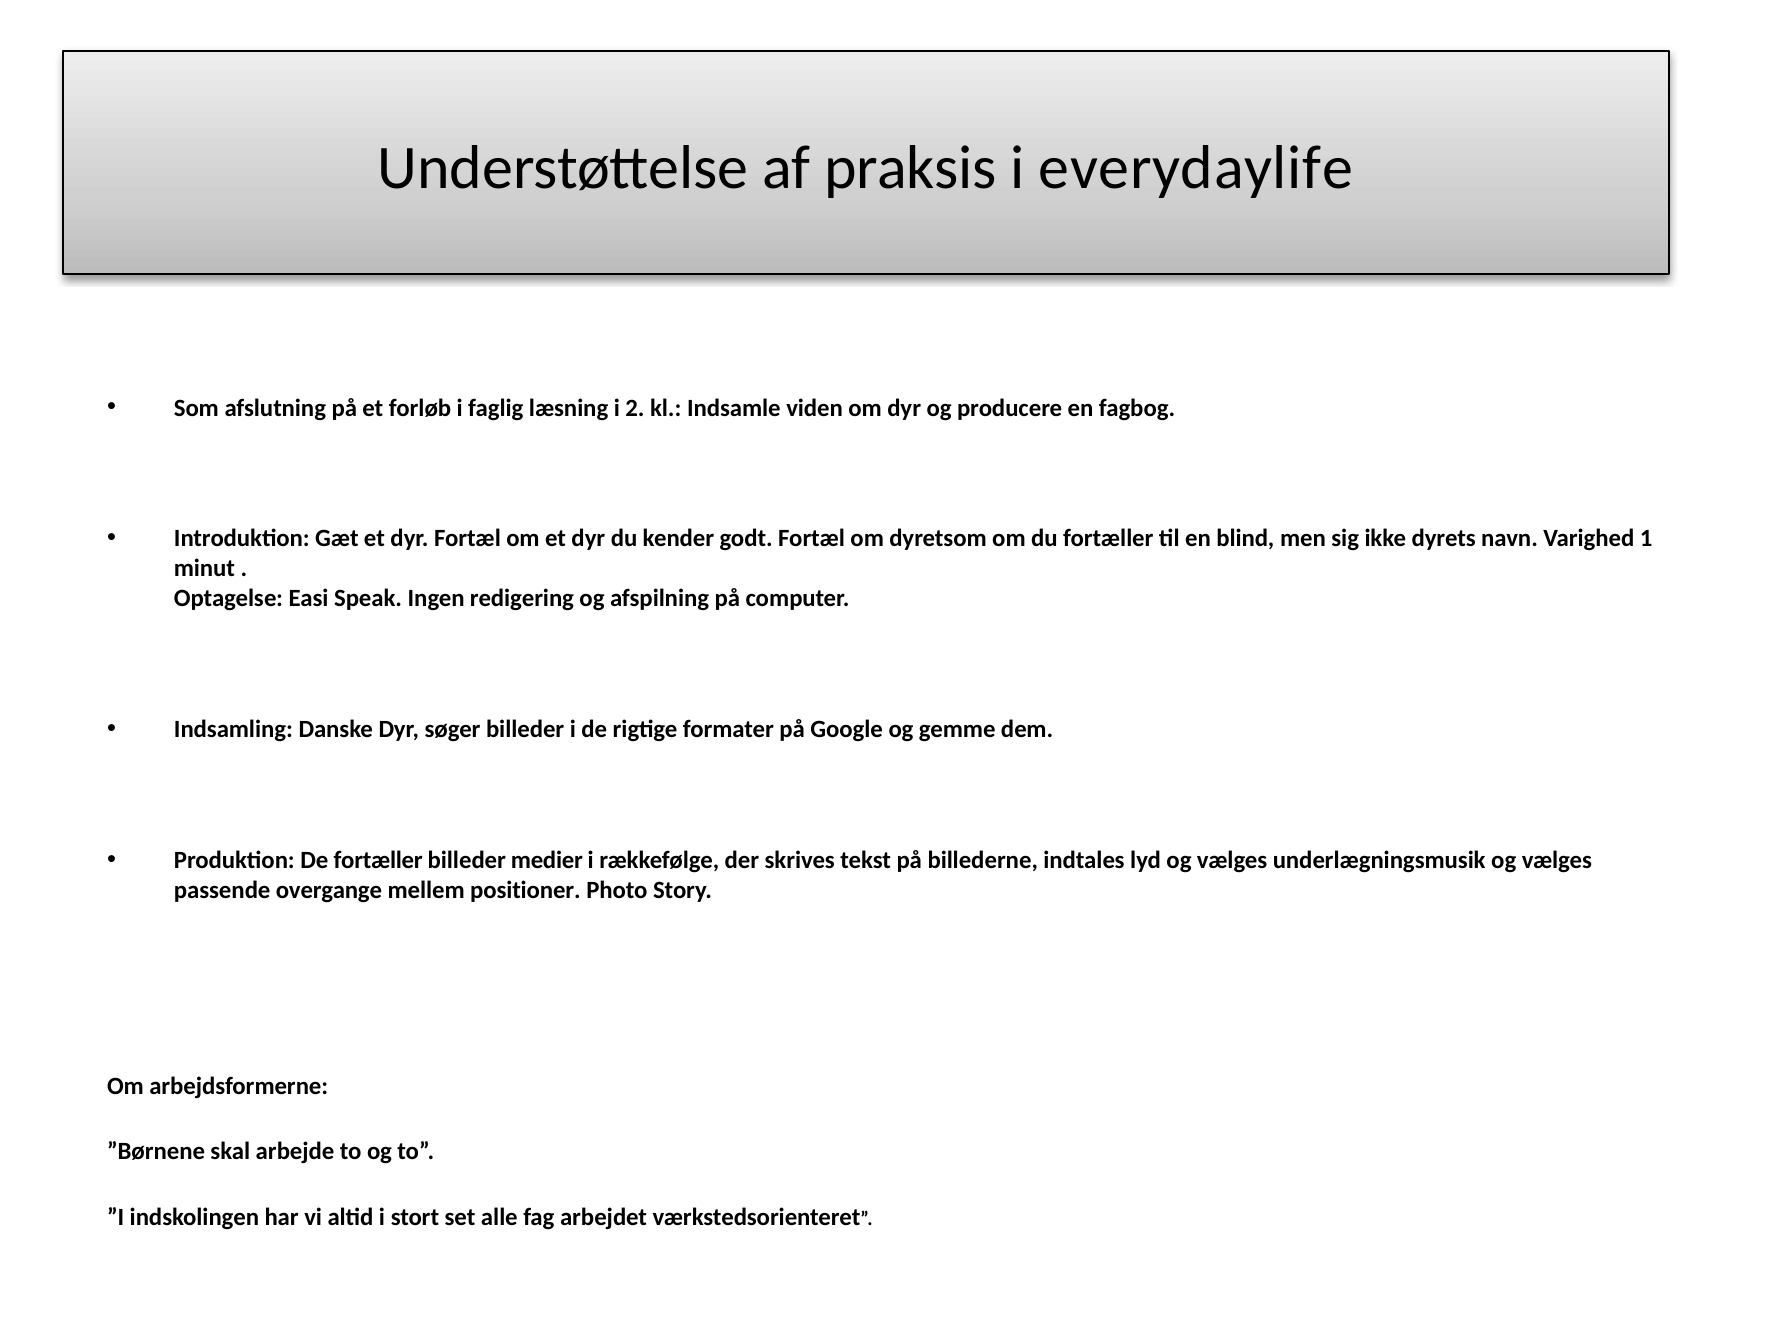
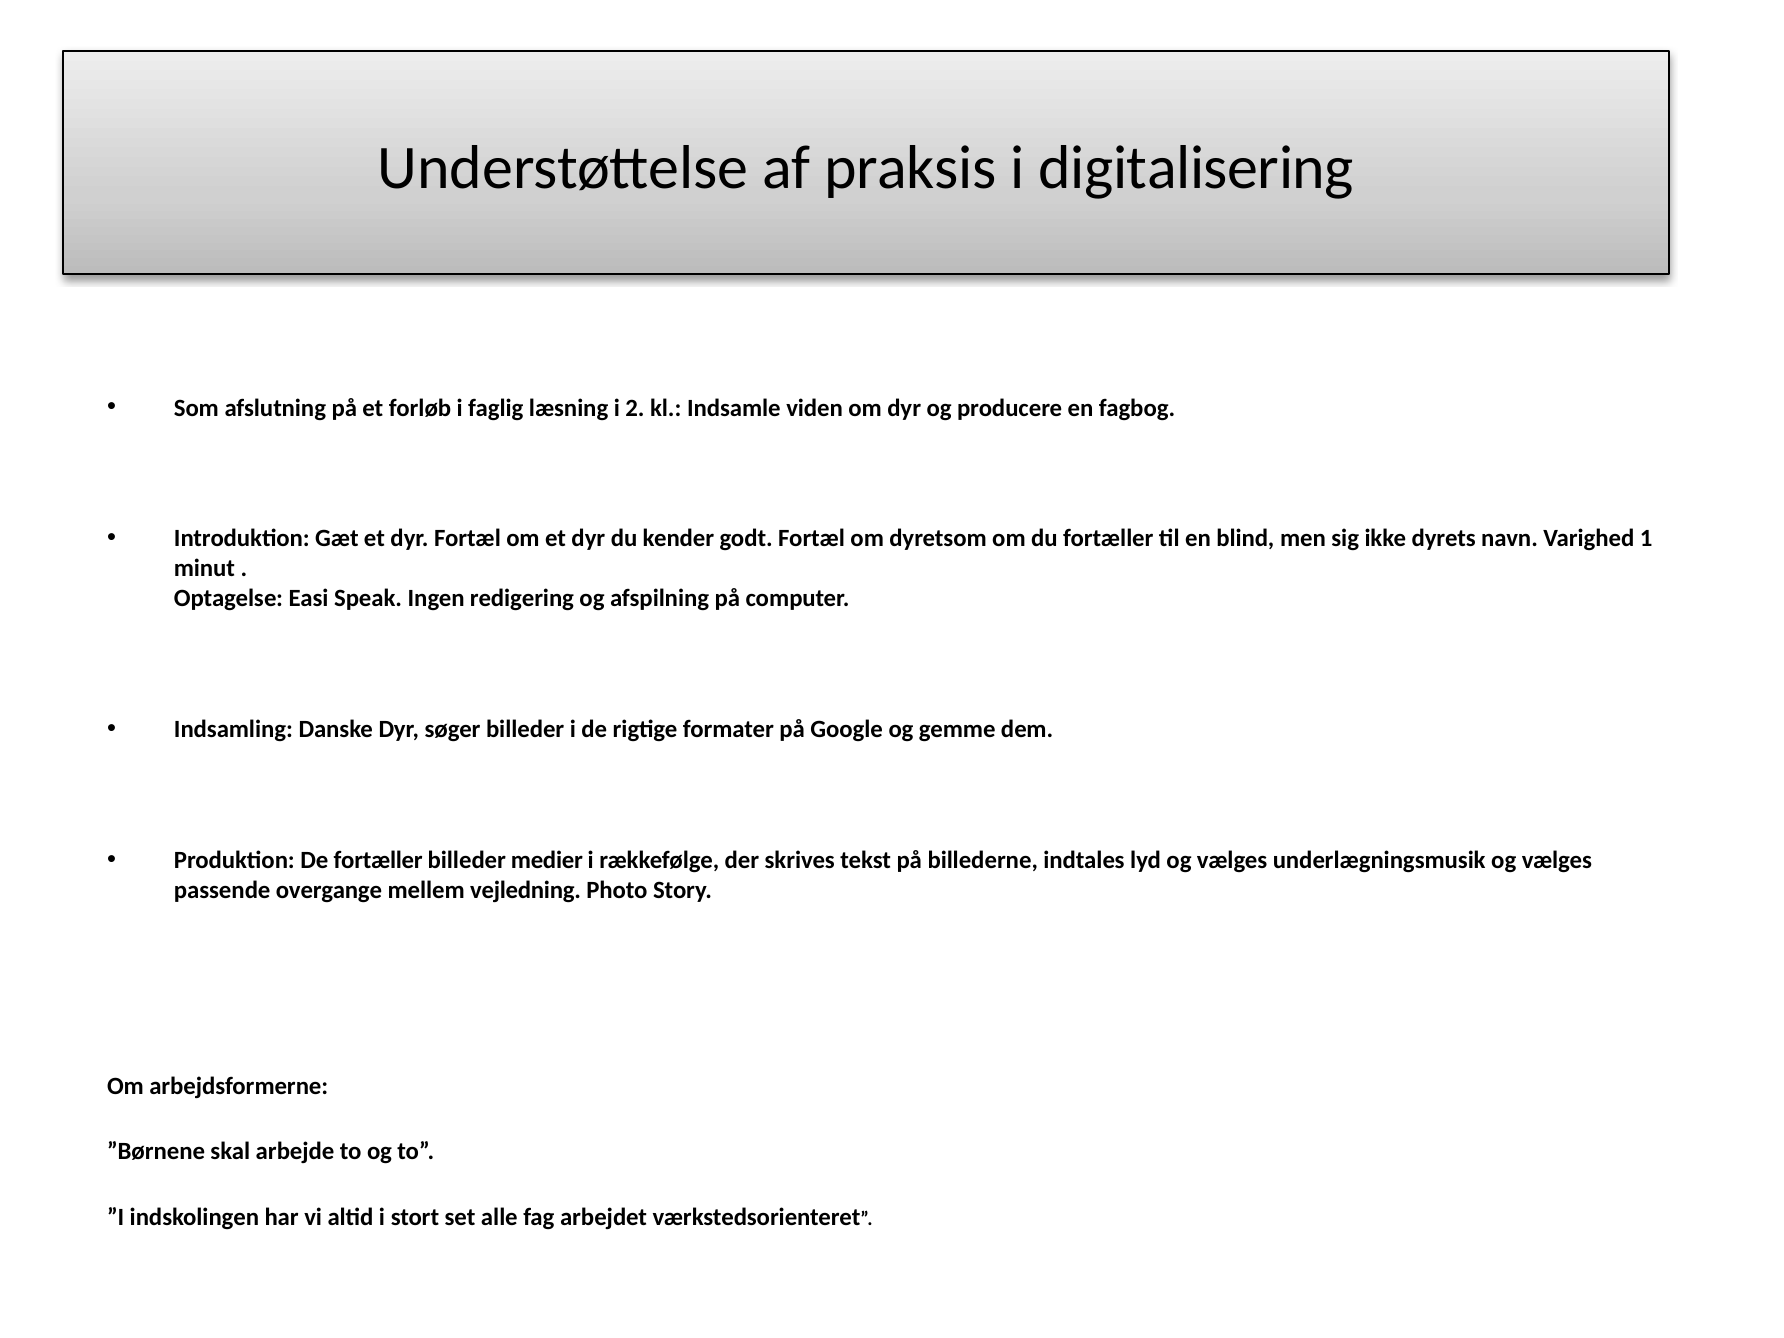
everydaylife: everydaylife -> digitalisering (1196, 168)
positioner: positioner -> vejledning (526, 890)
